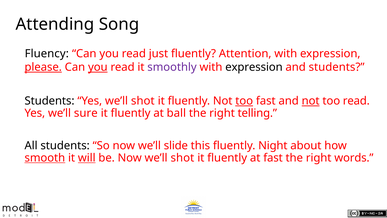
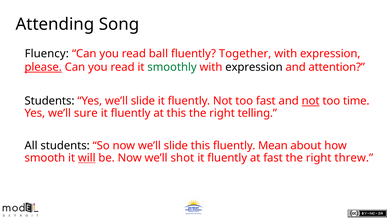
just: just -> ball (158, 54)
Attention: Attention -> Together (245, 54)
you underline: present -> none (98, 67)
smoothly colour: purple -> green (172, 67)
and students: students -> attention (337, 67)
Yes we’ll shot: shot -> slide (143, 101)
too underline: present -> none (244, 101)
too read: read -> time (356, 101)
at ball: ball -> this (176, 113)
Night: Night -> Mean (273, 145)
smooth underline: present -> none (45, 158)
words: words -> threw (354, 158)
